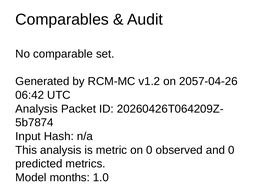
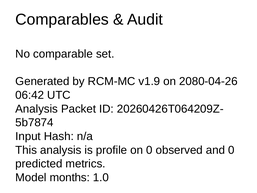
v1.2: v1.2 -> v1.9 (149, 81)
2057-04-26: 2057-04-26 -> 2080-04-26 (208, 81)
metric: metric -> profile (112, 150)
